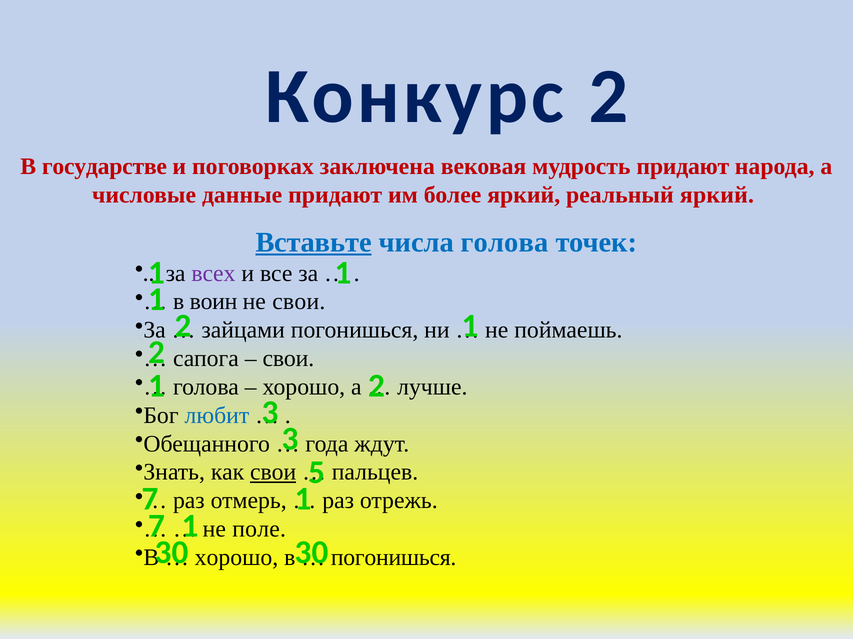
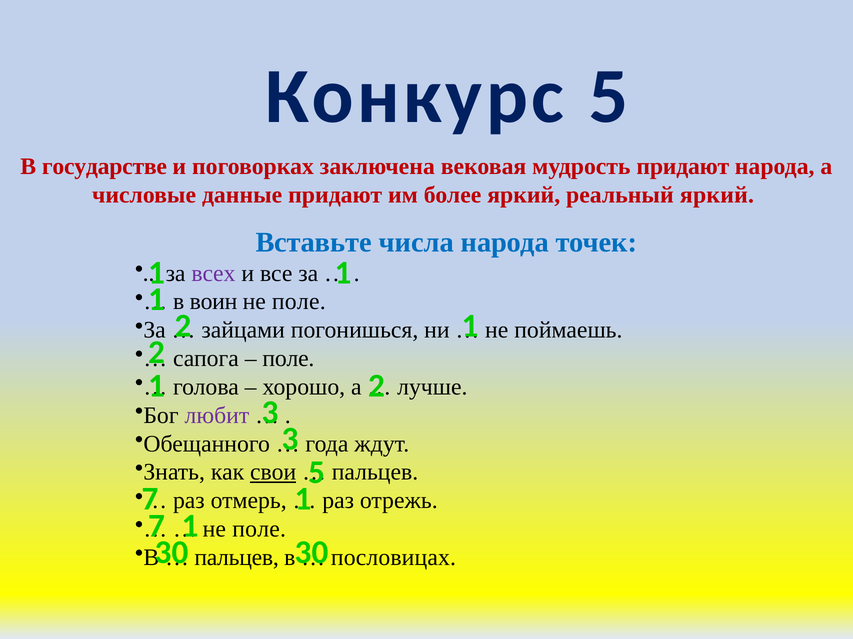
Конкурс 2: 2 -> 5 (609, 97)
Вставьте underline: present -> none (314, 243)
числа голова: голова -> народа (505, 243)
свои: свои -> поле (299, 302)
свои: свои -> поле (288, 359)
любит colour: blue -> purple (217, 416)
хорошо: хорошо -> пальцев (237, 558)
погонишься: погонишься -> пословицах (393, 558)
